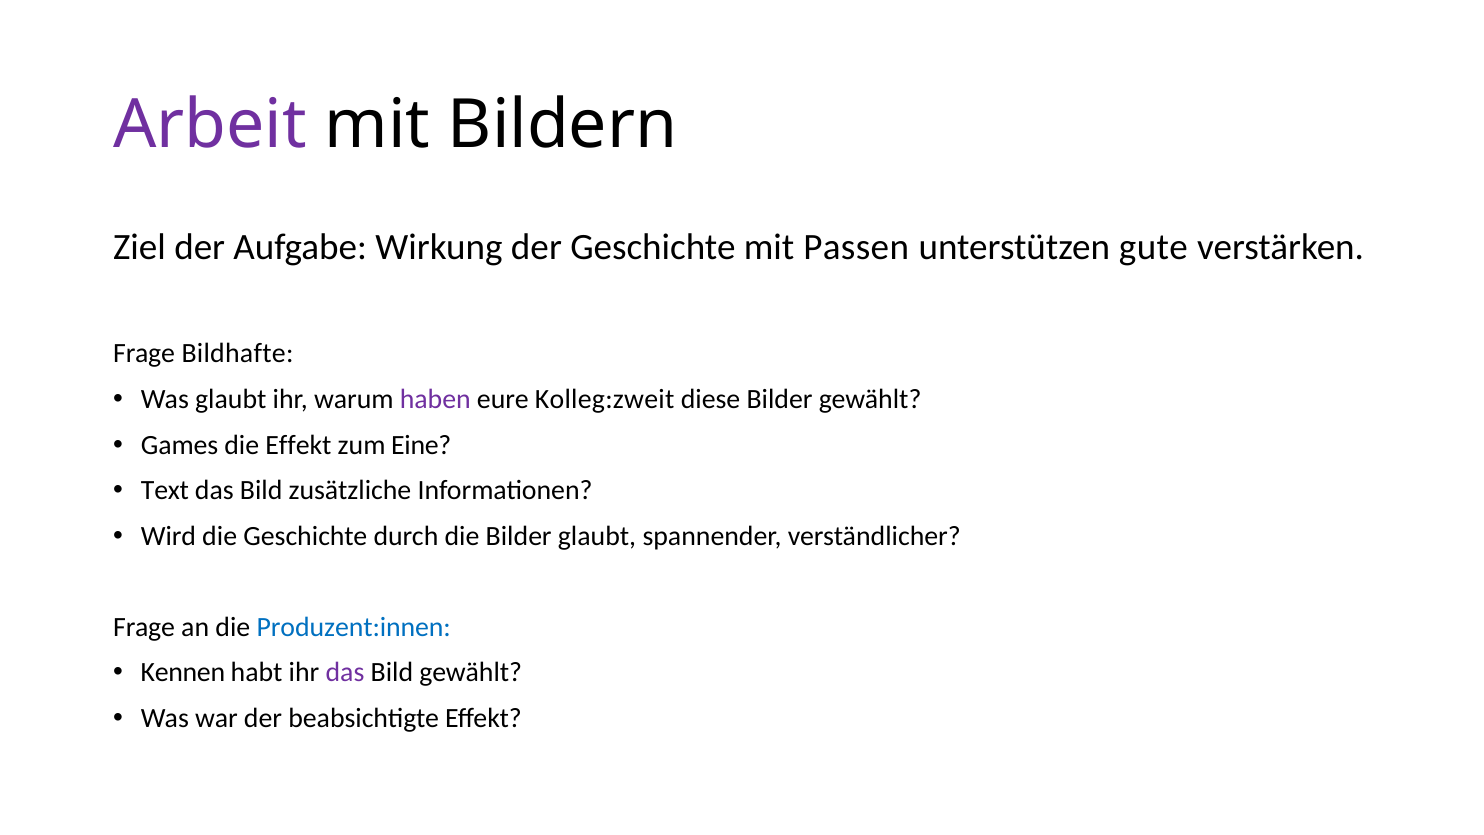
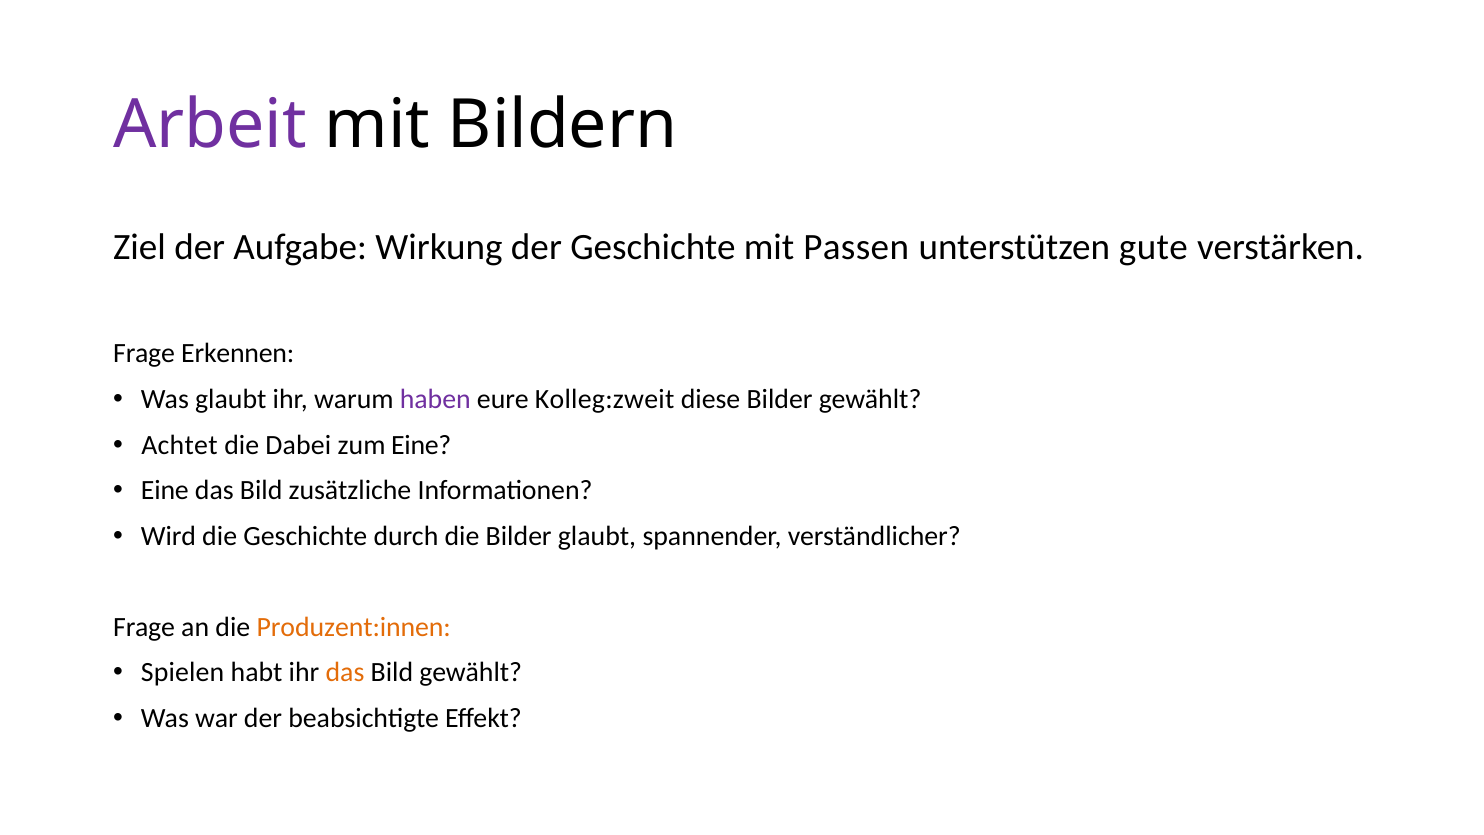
Bildhafte: Bildhafte -> Erkennen (238, 354)
Games: Games -> Achtet (179, 445)
die Effekt: Effekt -> Dabei (298, 445)
Text: Text -> Eine (165, 490)
Produzent:innen colour: blue -> orange (354, 627)
Kennen: Kennen -> Spielen (183, 672)
das colour: purple -> orange (345, 672)
